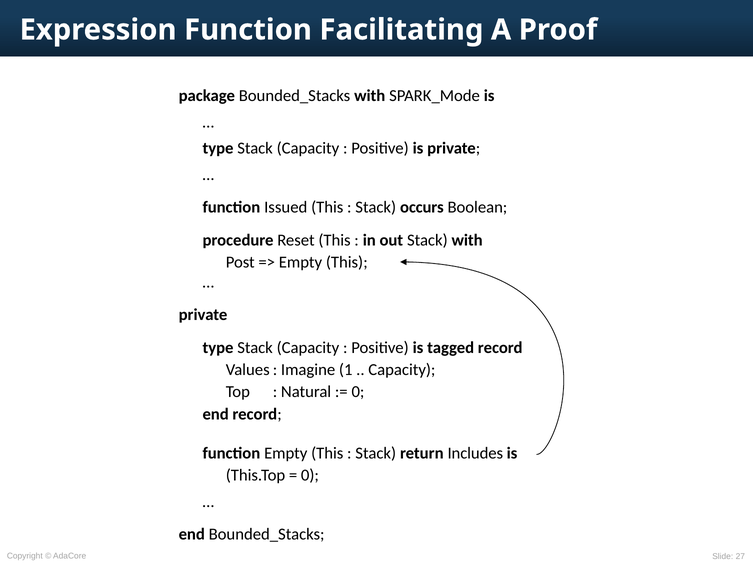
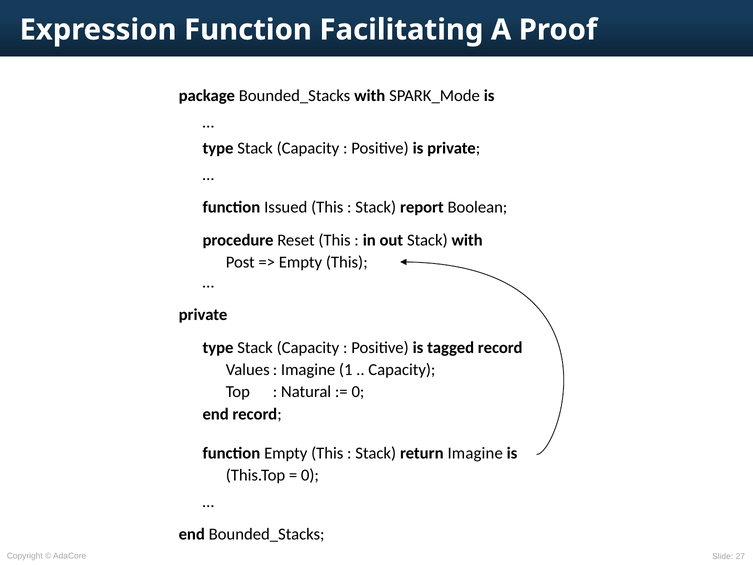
occurs: occurs -> report (422, 207)
return Includes: Includes -> Imagine (475, 453)
